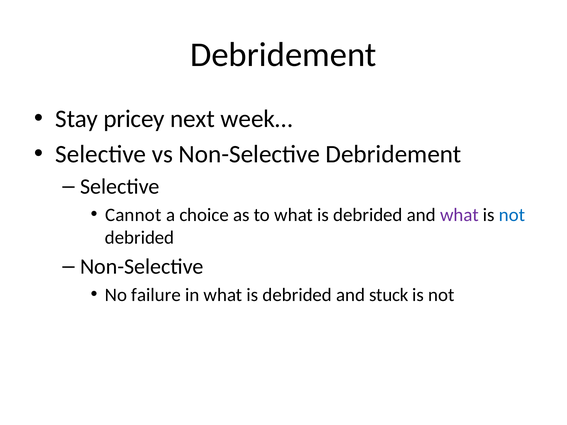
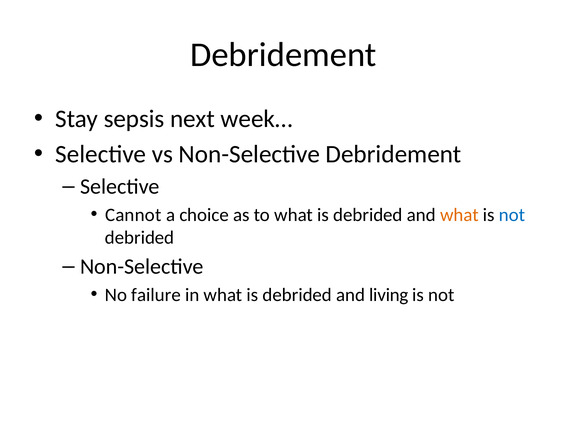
pricey: pricey -> sepsis (134, 119)
what colour: purple -> orange (459, 215)
stuck: stuck -> living (389, 295)
